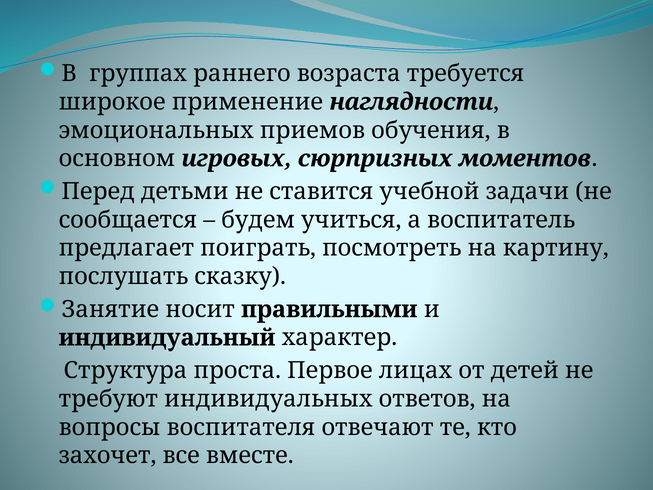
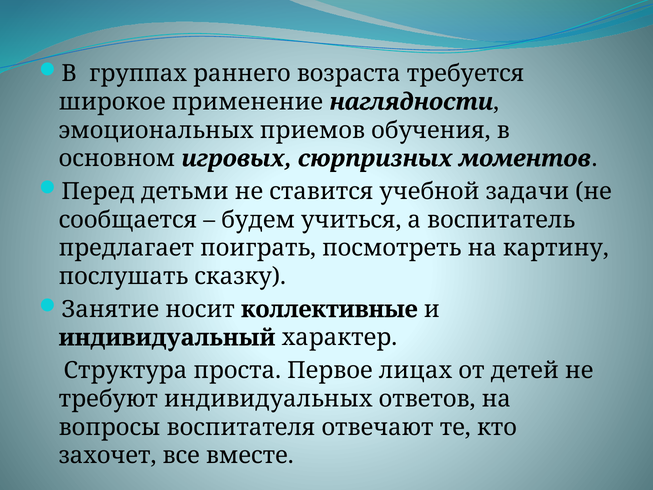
правильными: правильными -> коллективные (329, 309)
